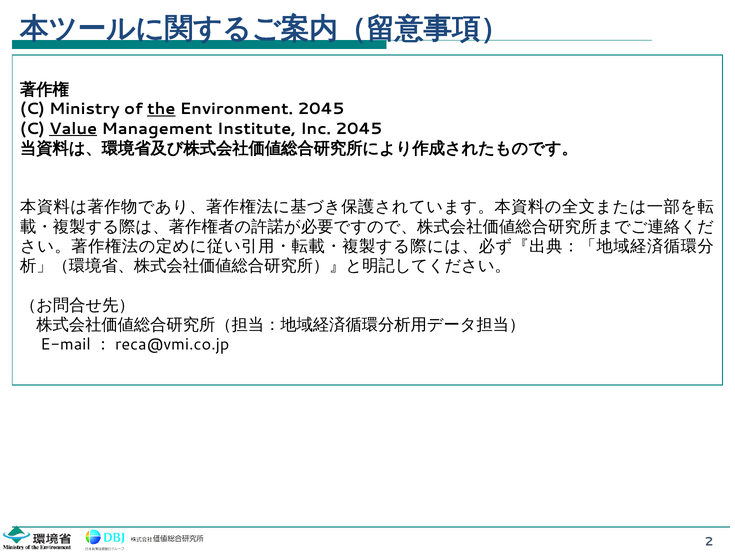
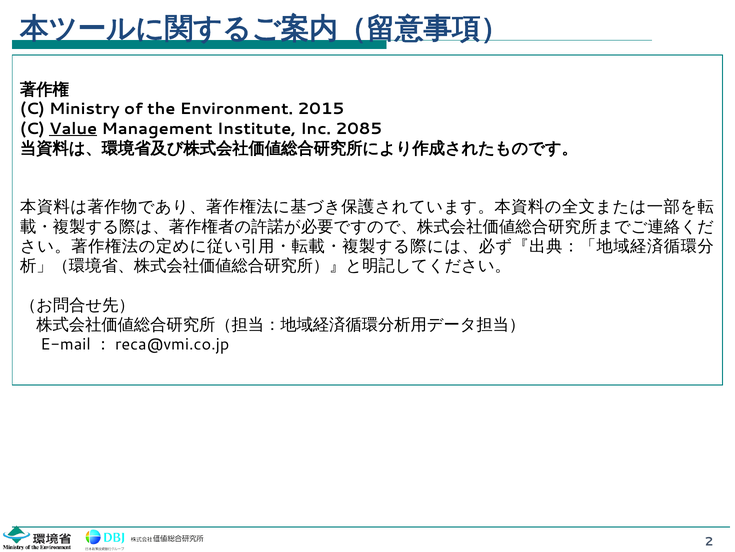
the underline: present -> none (161, 109)
Environment 2045: 2045 -> 2015 (321, 109)
Inc 2045: 2045 -> 2085 (359, 128)
